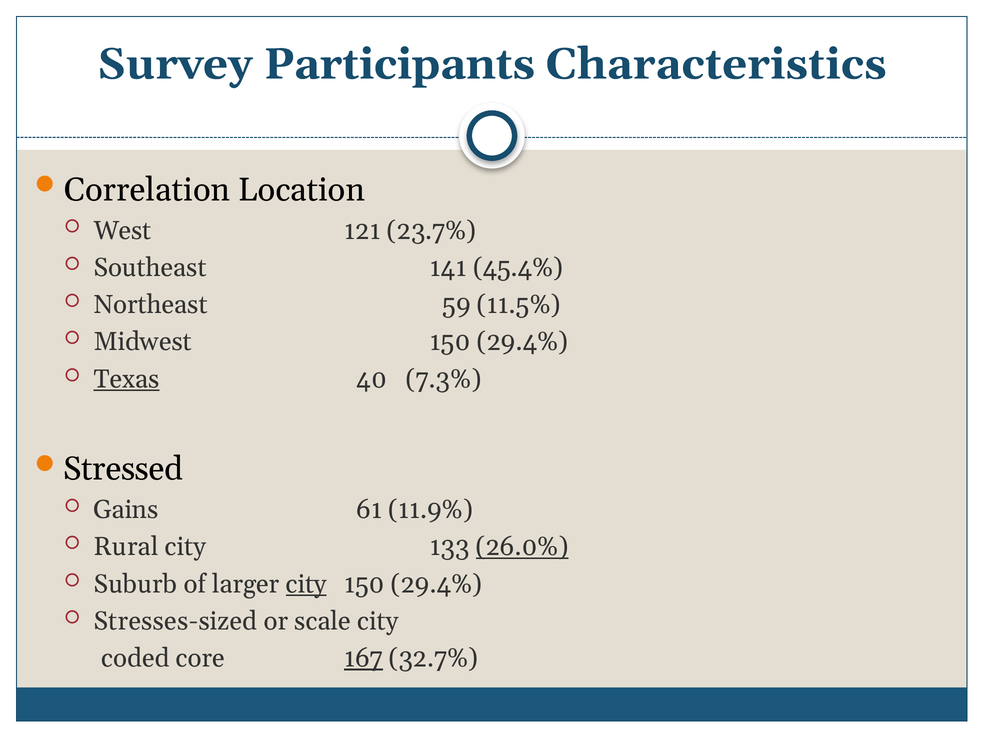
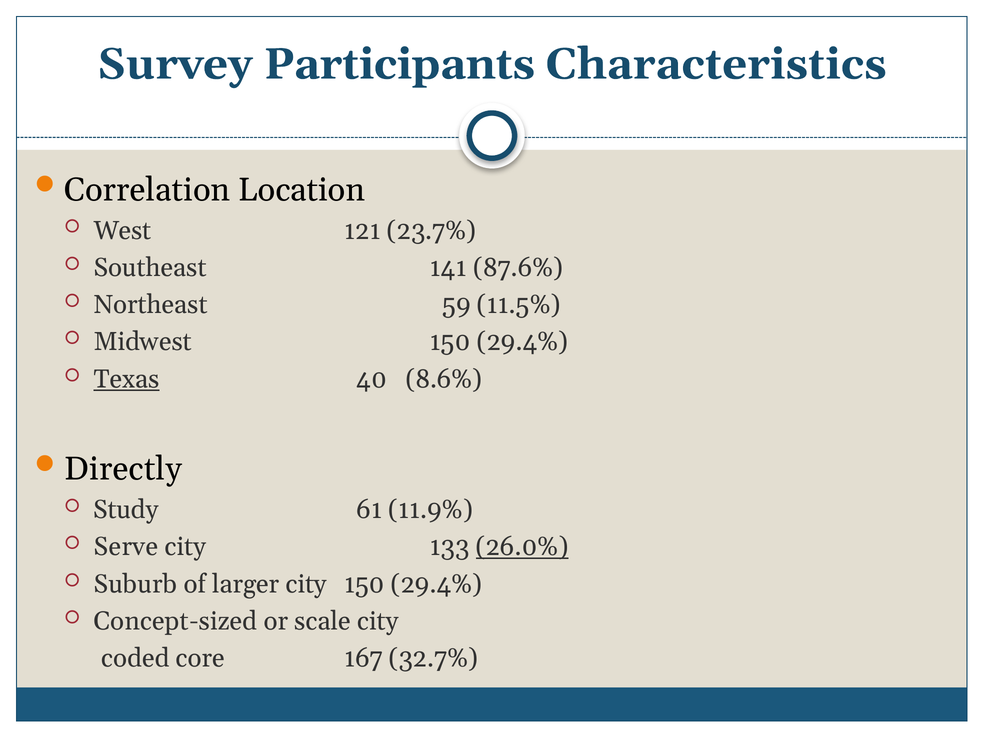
45.4%: 45.4% -> 87.6% (518, 268)
7.3%: 7.3% -> 8.6% (444, 379)
Stressed: Stressed -> Directly (123, 469)
Gains: Gains -> Study (126, 510)
Rural: Rural -> Serve (126, 547)
city underline: present -> none (306, 584)
Stresses-sized: Stresses-sized -> Concept-sized (175, 621)
167 underline: present -> none (363, 658)
